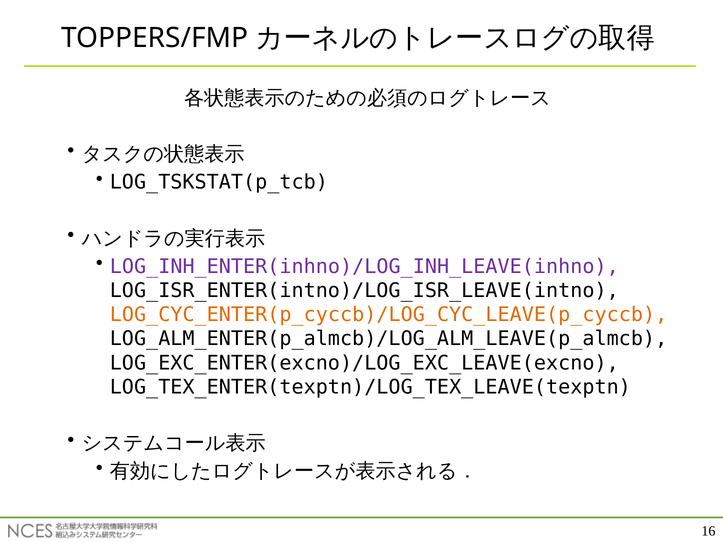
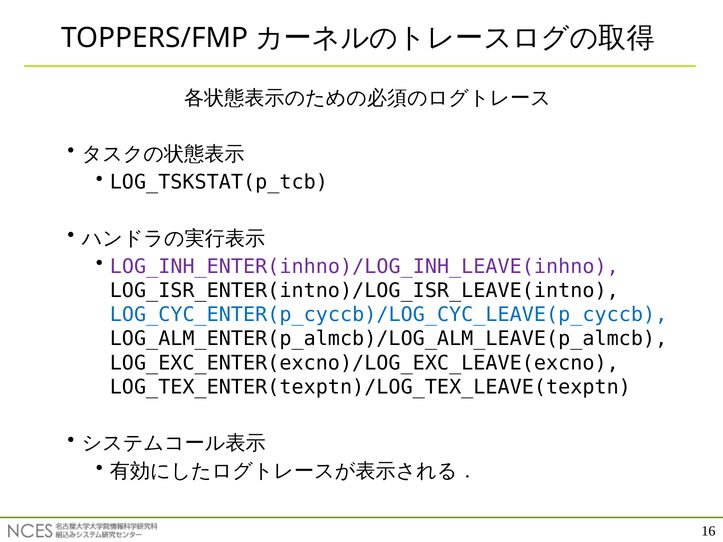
LOG_CYC_ENTER(p_cyccb)/LOG_CYC_LEAVE(p_cyccb colour: orange -> blue (389, 315)
